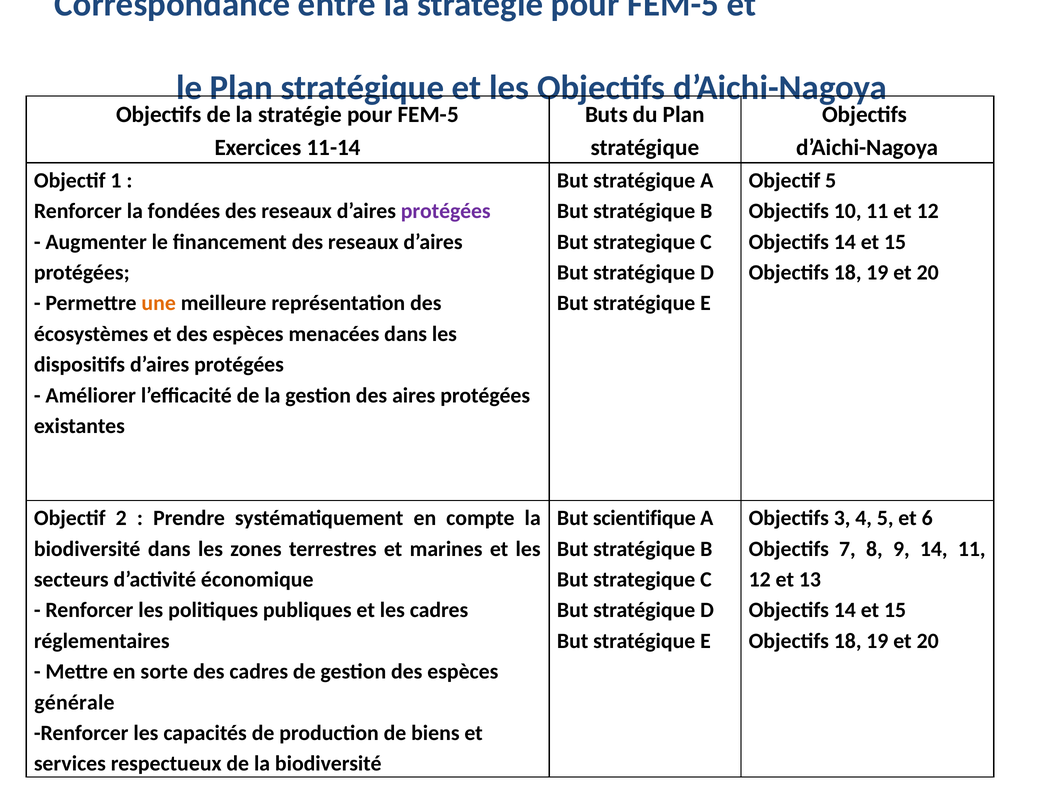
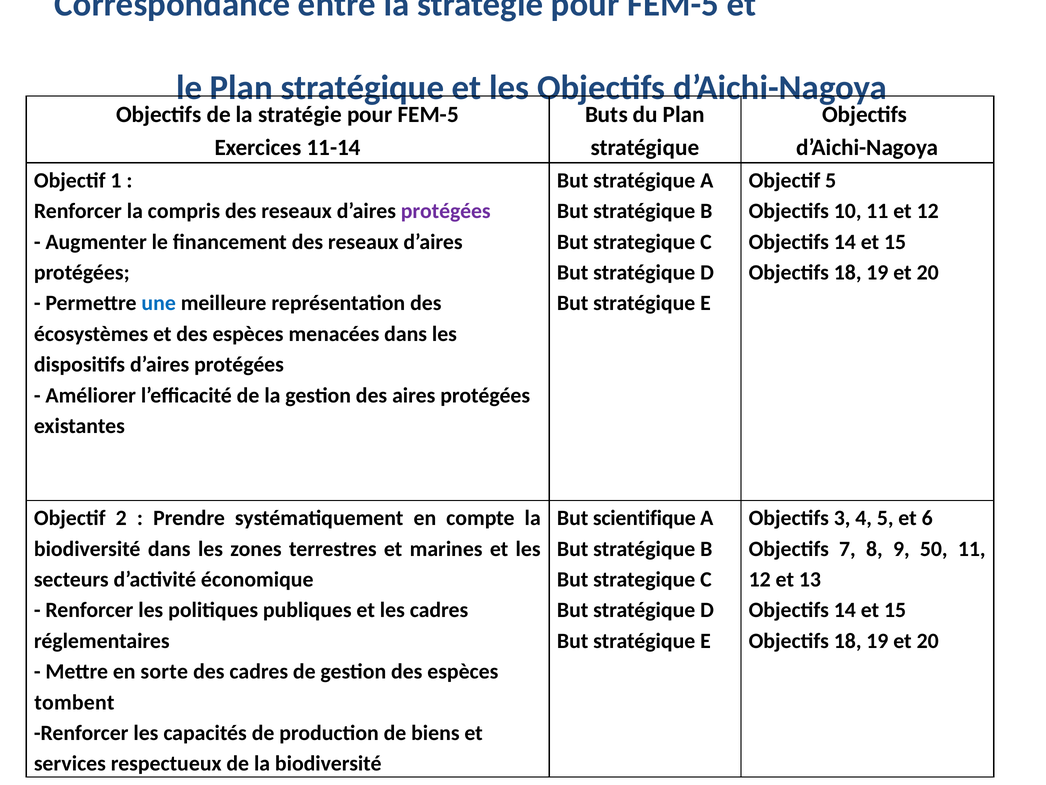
fondées: fondées -> compris (184, 211)
une colour: orange -> blue (159, 303)
9 14: 14 -> 50 (934, 549)
générale: générale -> tombent (74, 702)
